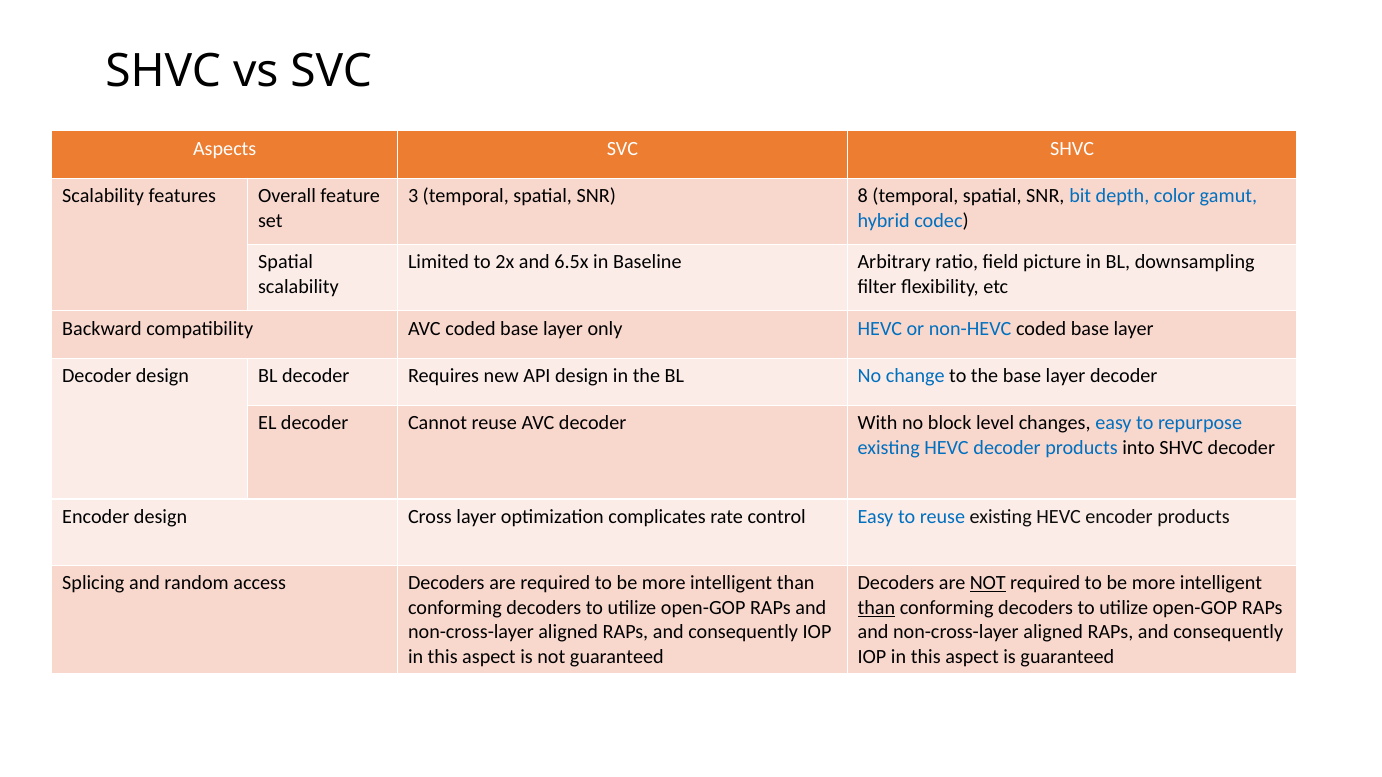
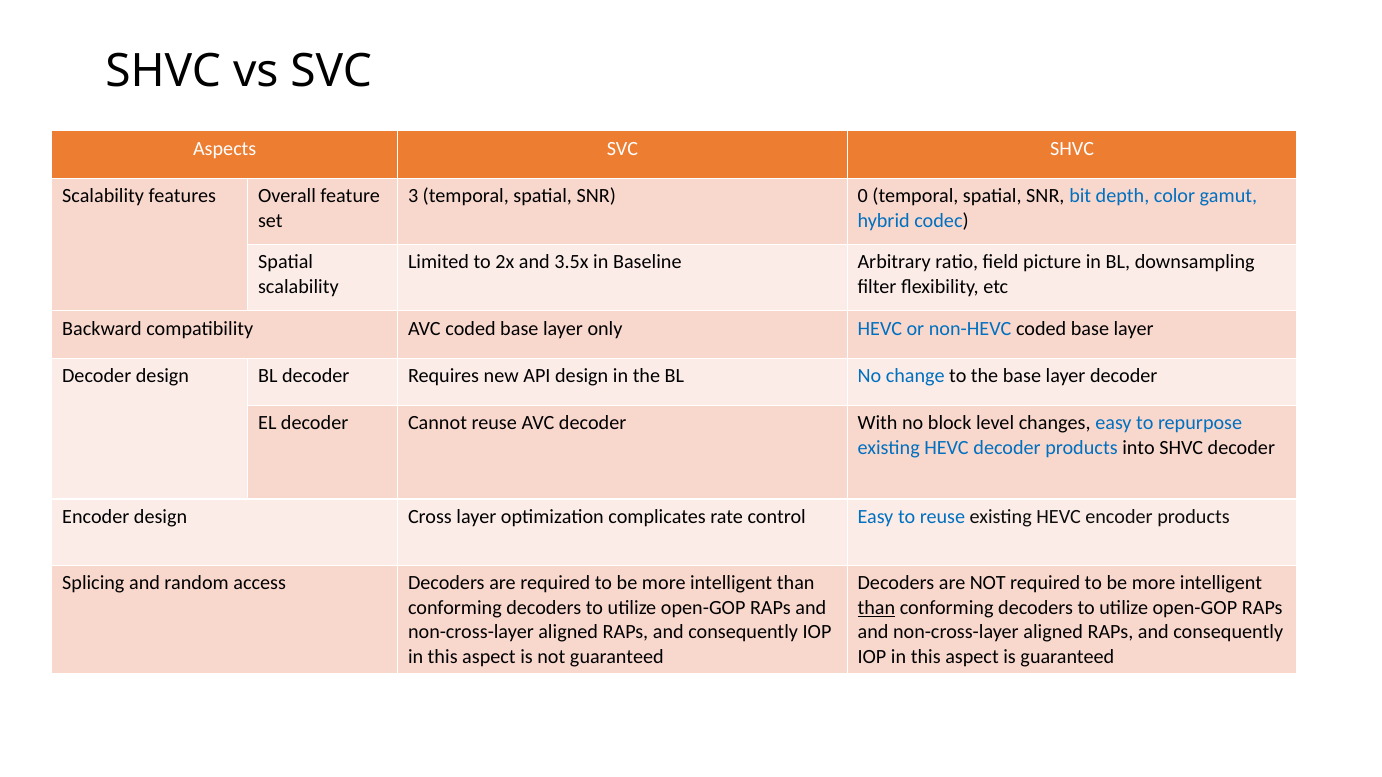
8: 8 -> 0 (863, 196)
6.5x: 6.5x -> 3.5x (572, 262)
NOT underline: present -> none (988, 583)
